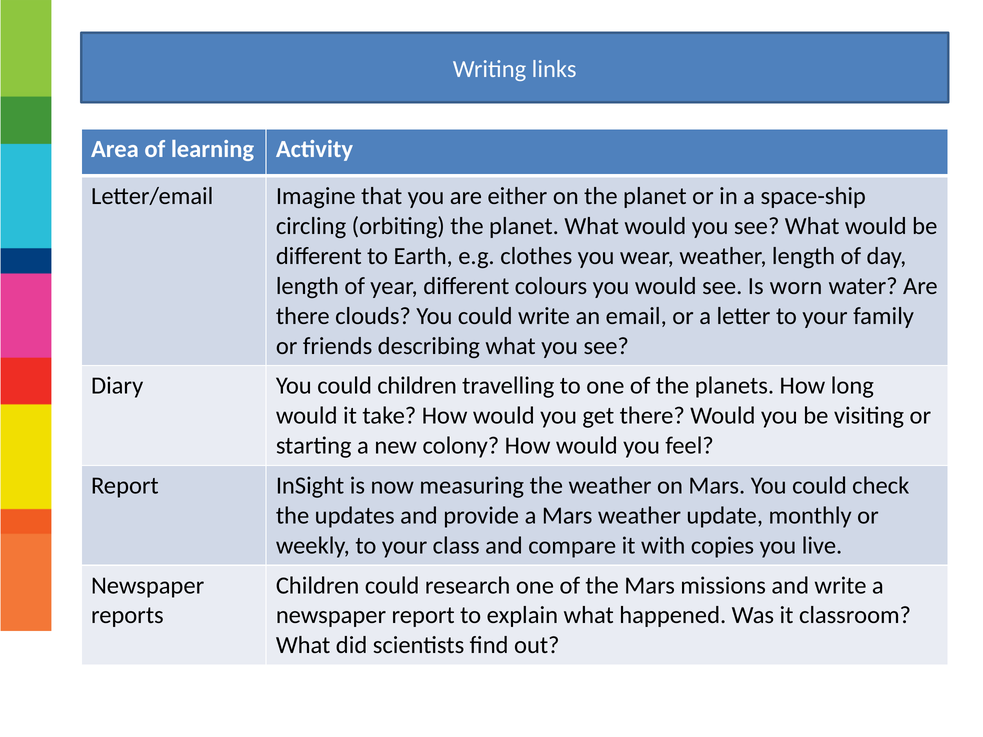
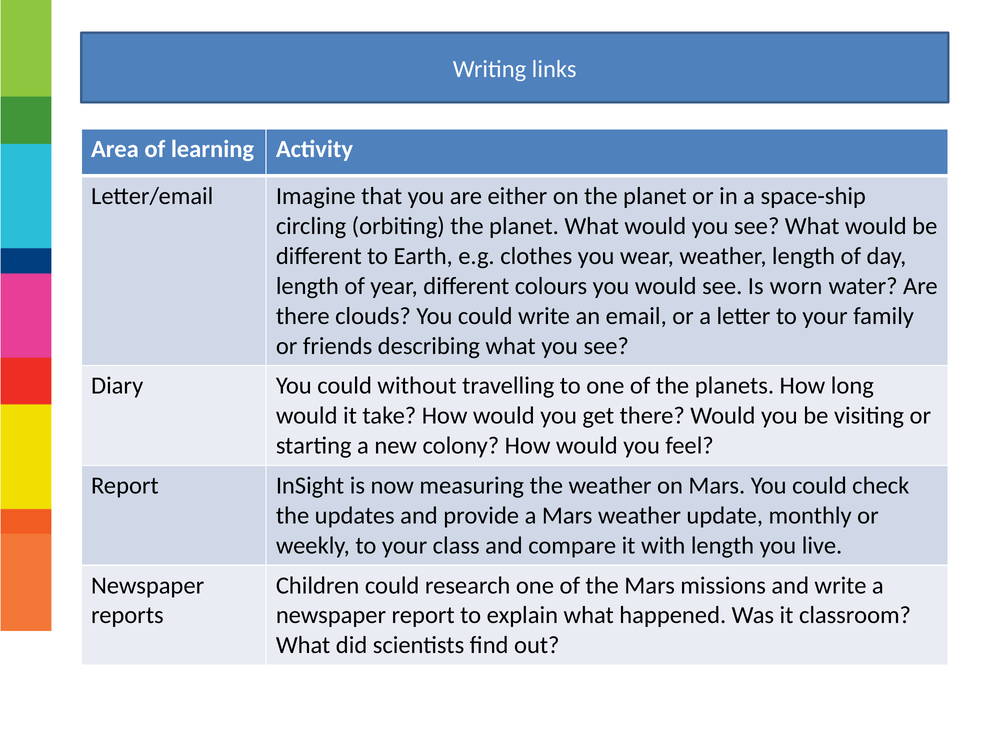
could children: children -> without (417, 386)
with copies: copies -> length (722, 546)
